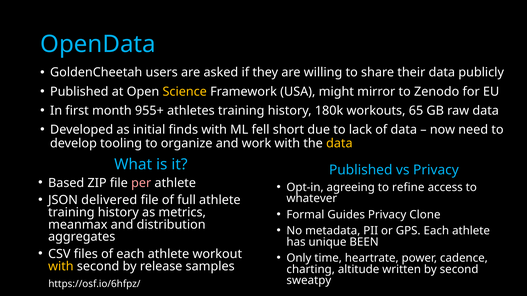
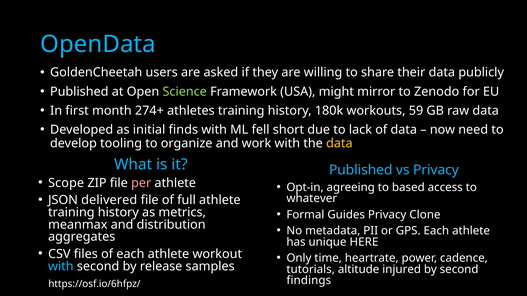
Science colour: yellow -> light green (185, 92)
955+: 955+ -> 274+ (149, 111)
65: 65 -> 59 (416, 111)
Based: Based -> Scope (66, 183)
refine: refine -> based (408, 188)
BEEN: BEEN -> HERE (364, 242)
with colour: yellow -> light blue (61, 267)
charting: charting -> tutorials (311, 270)
written: written -> injured (402, 270)
sweatpy: sweatpy -> findings (309, 281)
